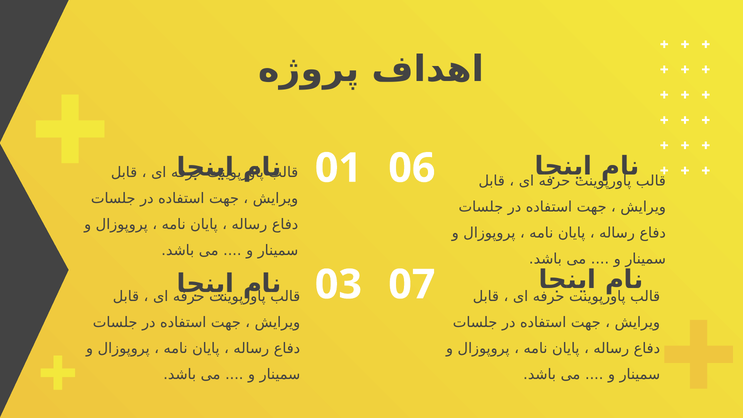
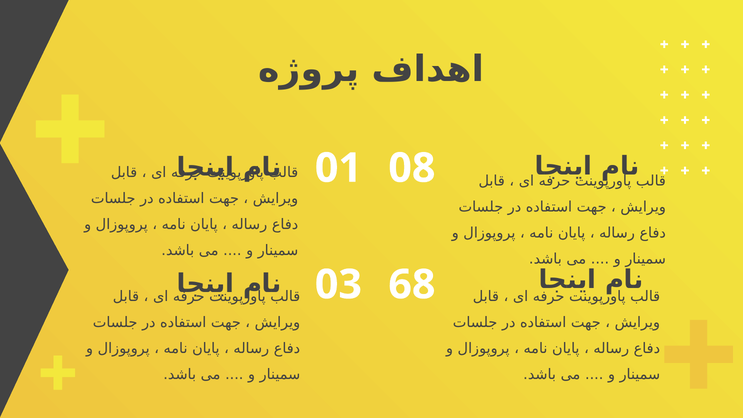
06: 06 -> 08 (412, 168)
07: 07 -> 68 (412, 285)
